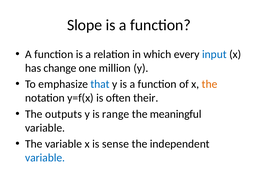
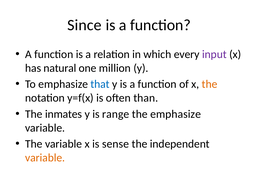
Slope: Slope -> Since (84, 25)
input colour: blue -> purple (214, 54)
change: change -> natural (60, 68)
their: their -> than (146, 98)
outputs: outputs -> inmates (64, 114)
the meaningful: meaningful -> emphasize (176, 114)
variable colour: blue -> orange (45, 157)
